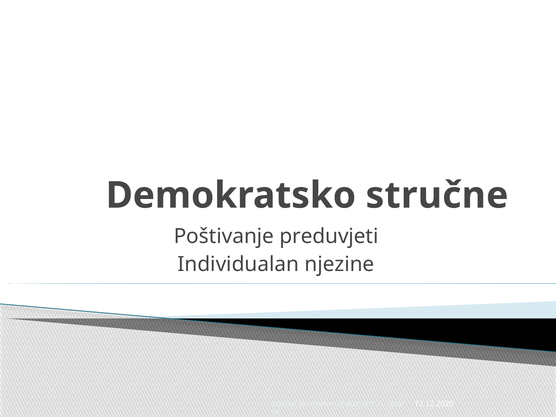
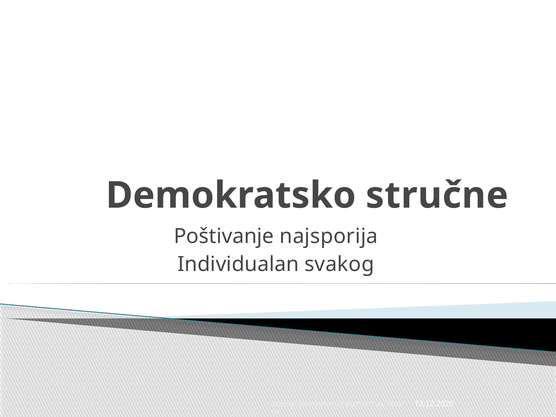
preduvjeti: preduvjeti -> najsporija (329, 236)
njezine: njezine -> svakog (339, 264)
